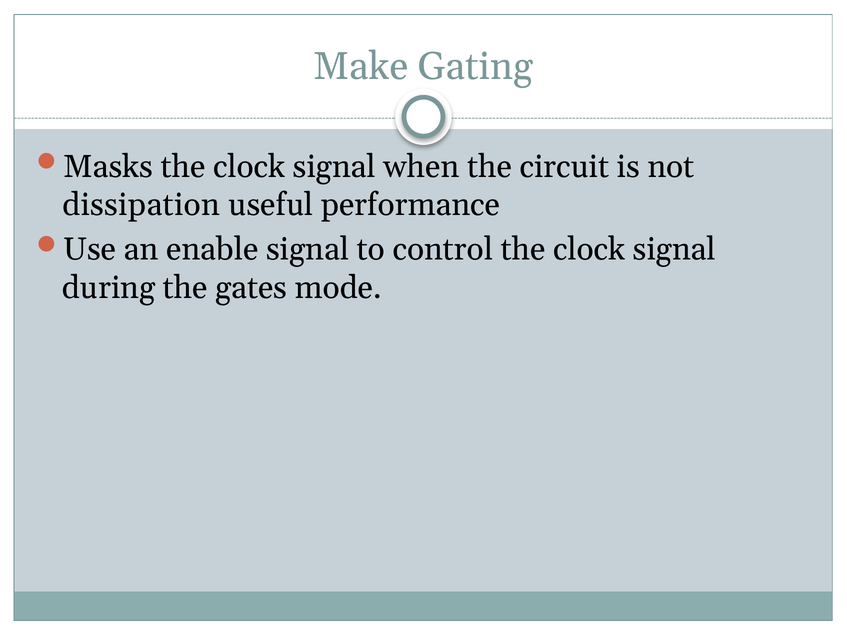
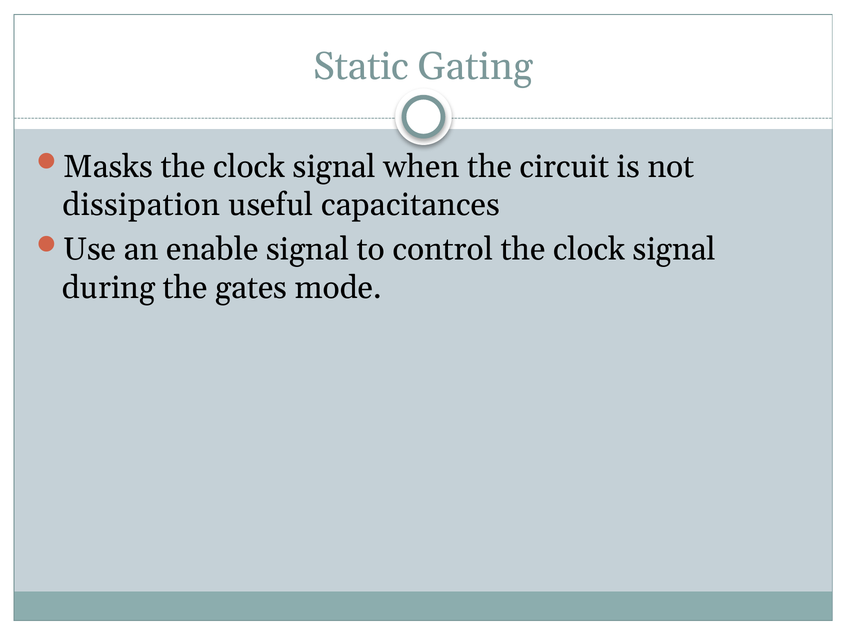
Make: Make -> Static (361, 67)
performance: performance -> capacitances (410, 205)
